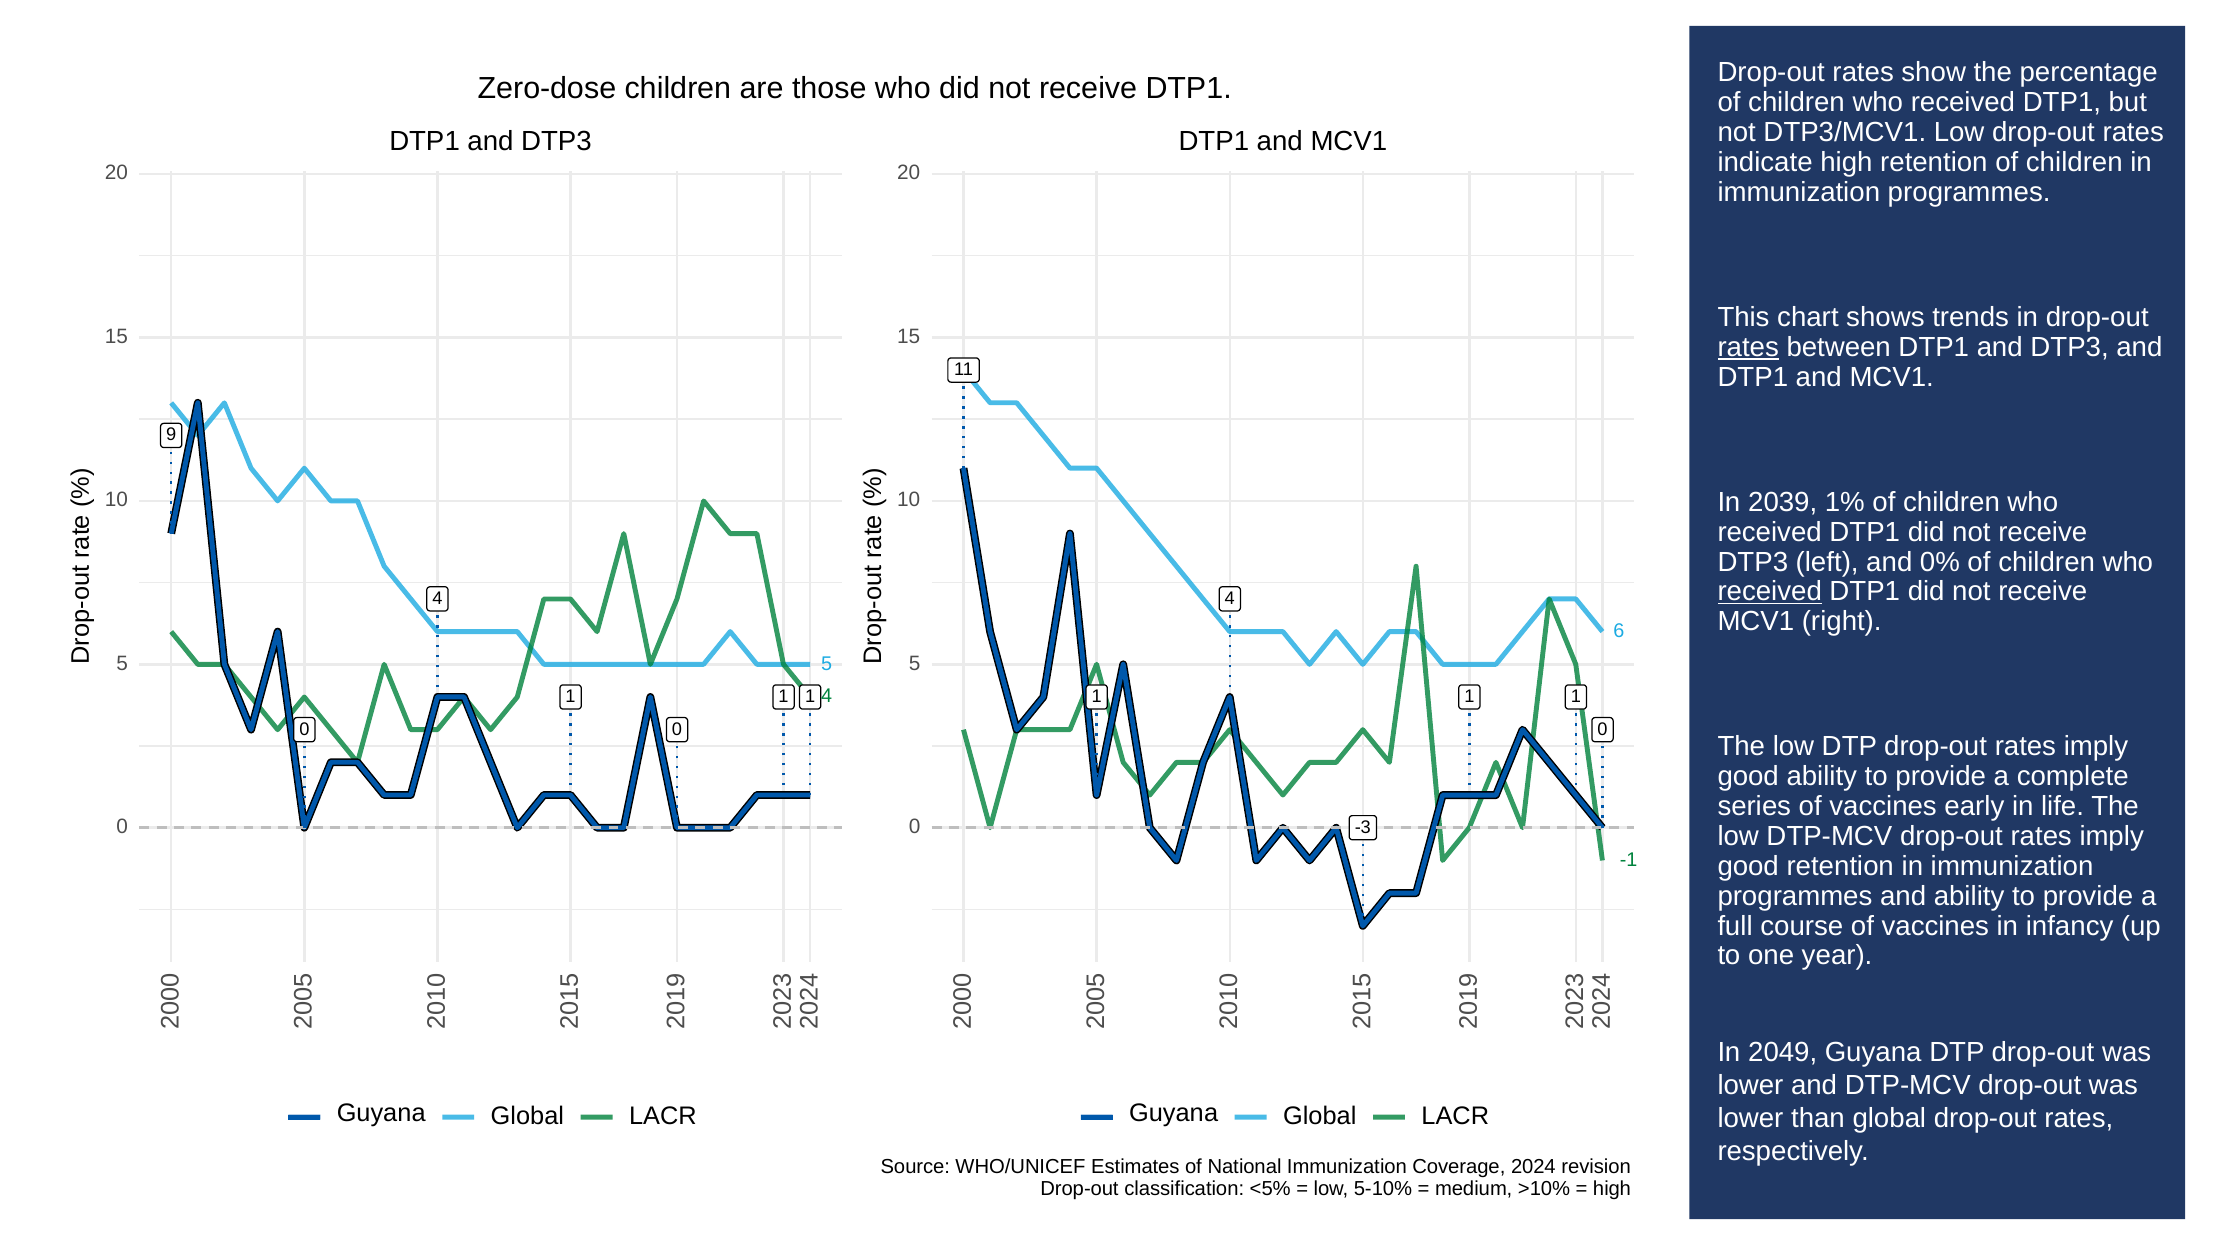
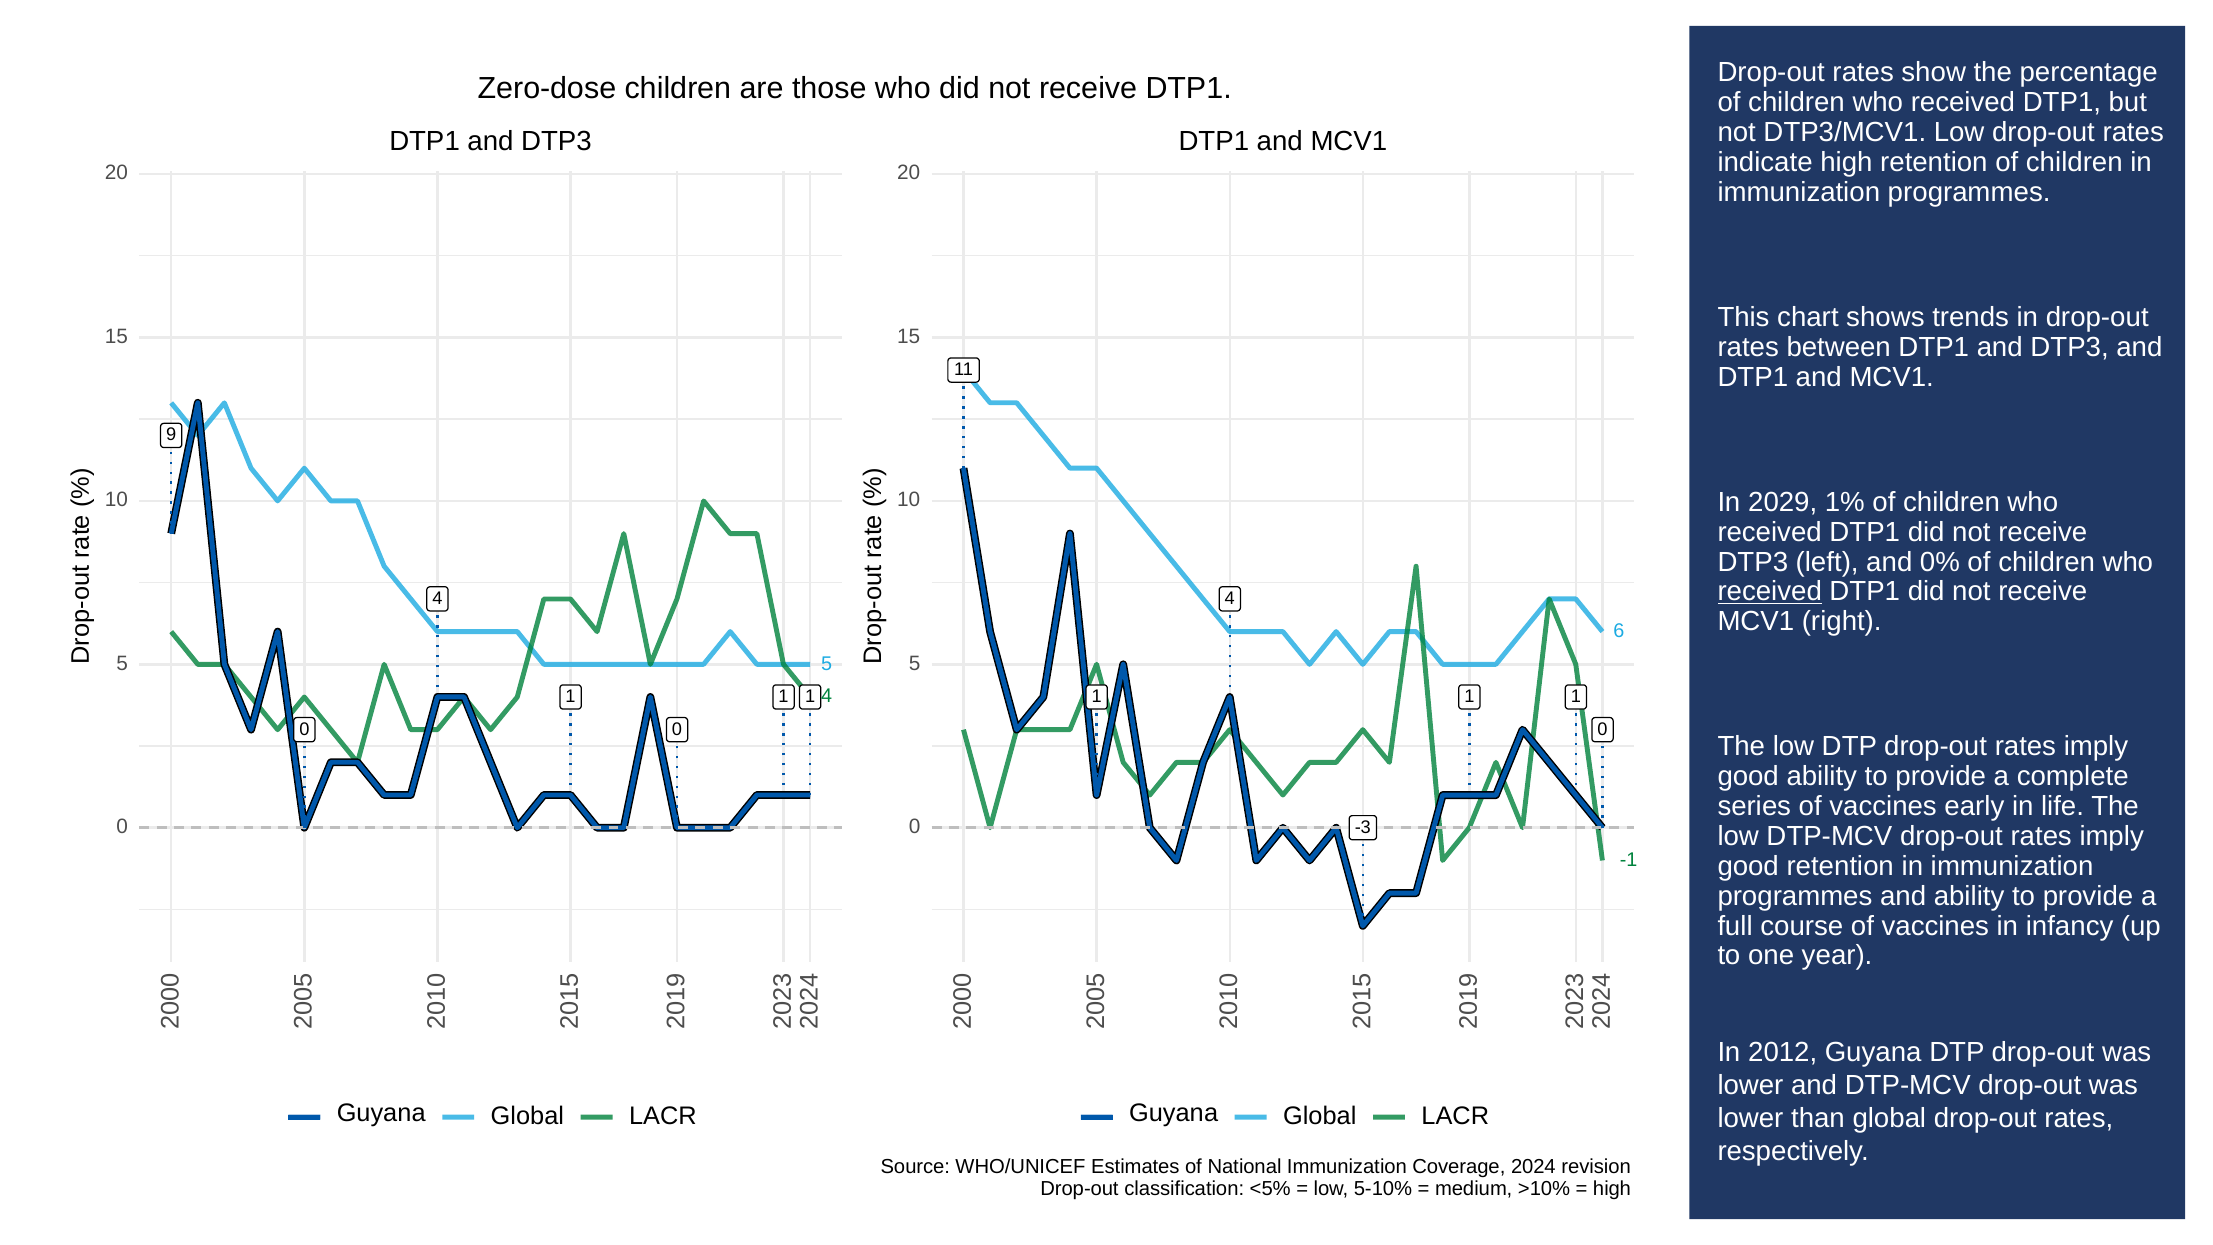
rates underline: present -> none (1748, 347)
2039: 2039 -> 2029 (1783, 502)
2049: 2049 -> 2012 (1783, 1052)
